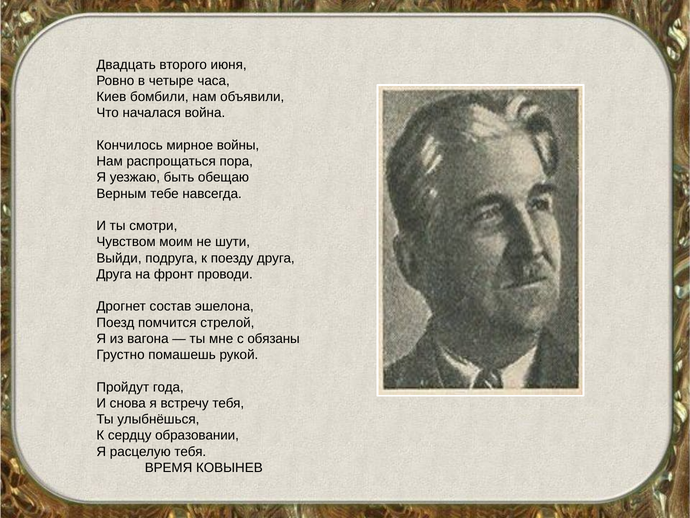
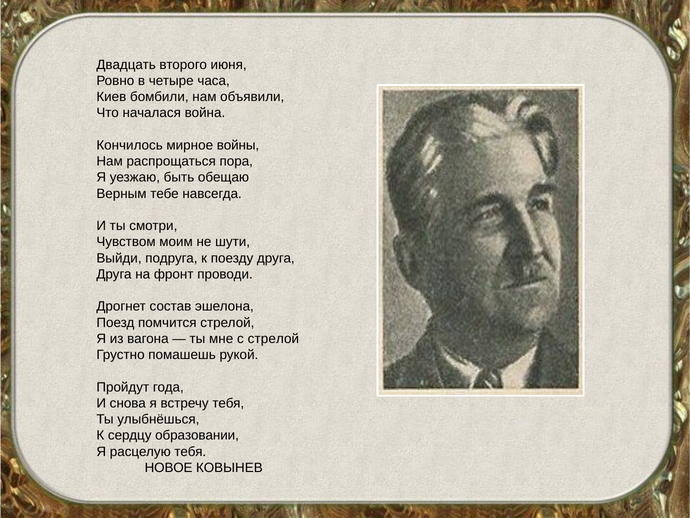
с обязаны: обязаны -> стрелой (273, 338)
ВРЕМЯ: ВРЕМЯ -> НОВОЕ (169, 467)
